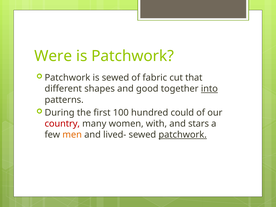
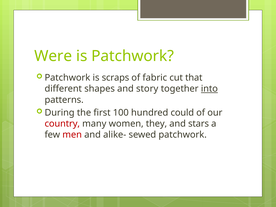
is sewed: sewed -> scraps (115, 78)
good: good -> story (147, 89)
with: with -> they (156, 124)
men colour: orange -> red (72, 135)
lived-: lived- -> alike- (115, 135)
patchwork underline: present -> none (183, 135)
